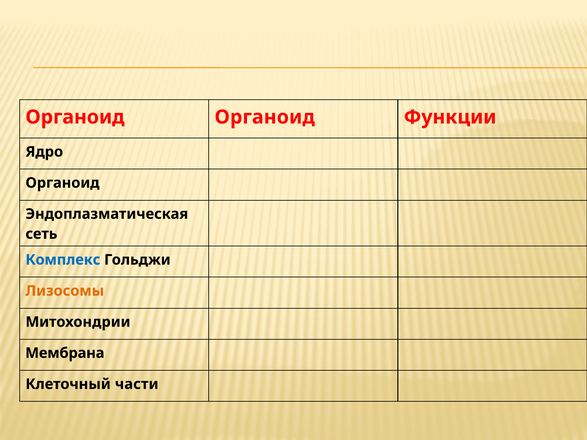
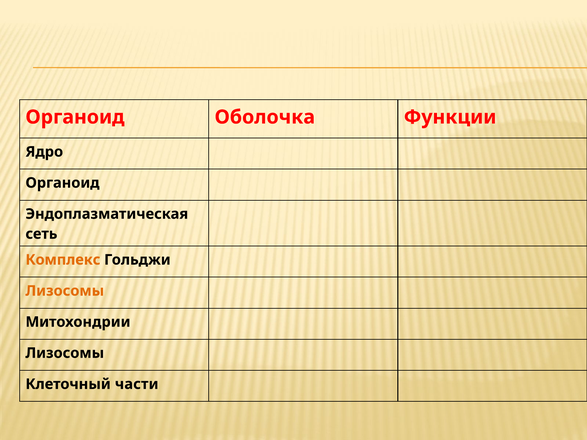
Органоид Органоид: Органоид -> Оболочка (265, 117)
Комплекс colour: blue -> orange (63, 260)
Мембрана: Мембрана -> Лизосомы (65, 353)
